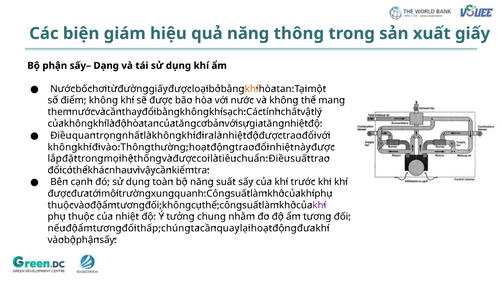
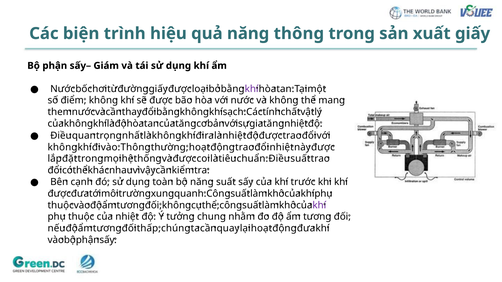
giám: giám -> trình (125, 34)
Dạng: Dạng -> Giám (106, 66)
khí colour: orange -> purple (252, 89)
